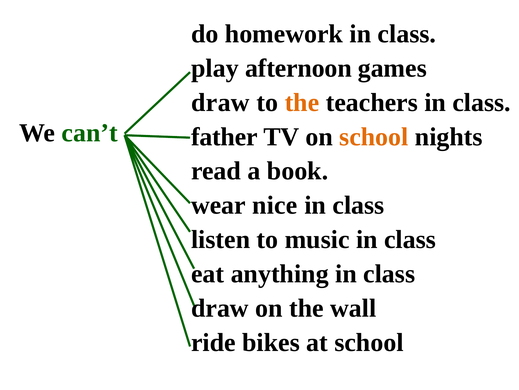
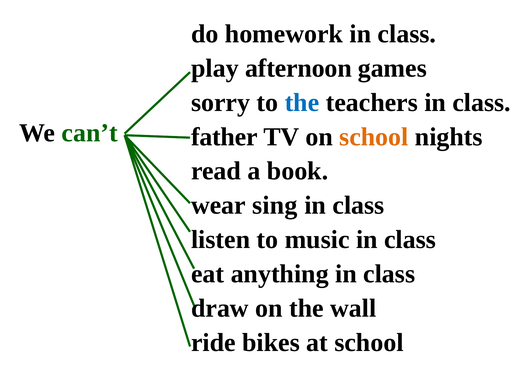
draw: draw -> sorry (221, 102)
the colour: orange -> blue (302, 102)
nice: nice -> sing (275, 205)
